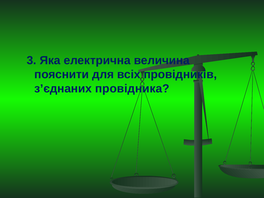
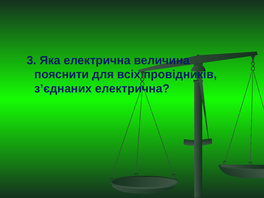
з’єднаних провідника: провідника -> електрична (132, 89)
